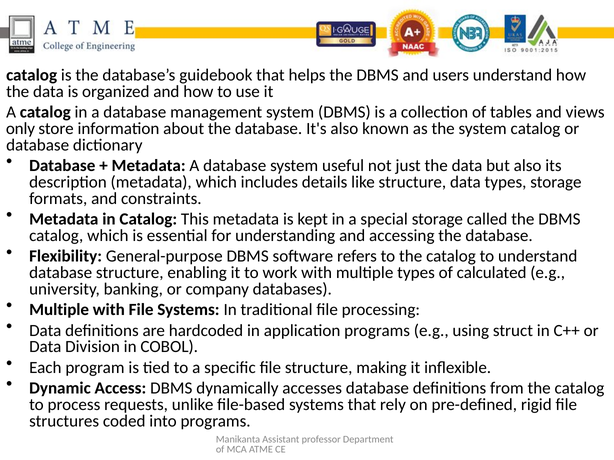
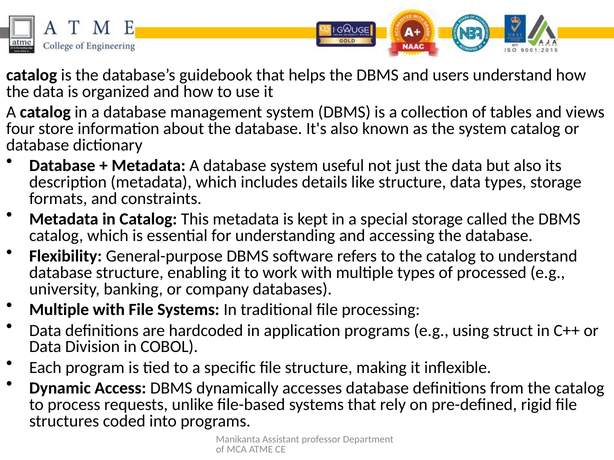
only: only -> four (20, 129)
calculated: calculated -> processed (492, 273)
